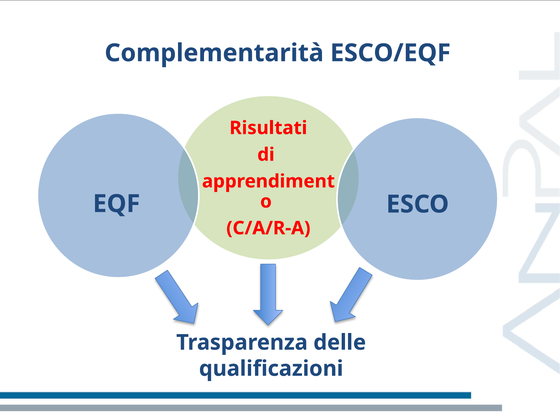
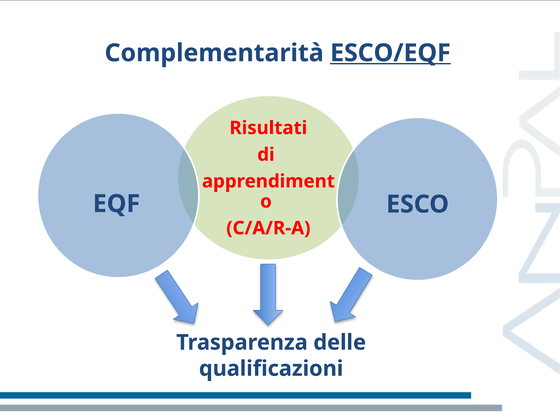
ESCO/EQF underline: none -> present (390, 53)
